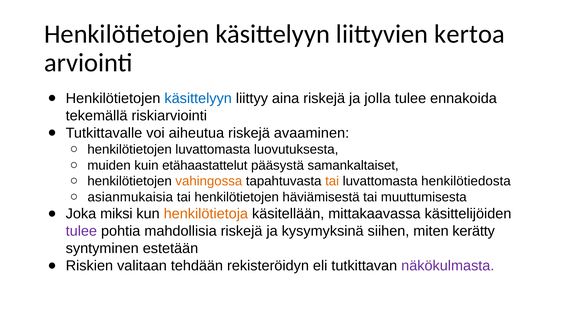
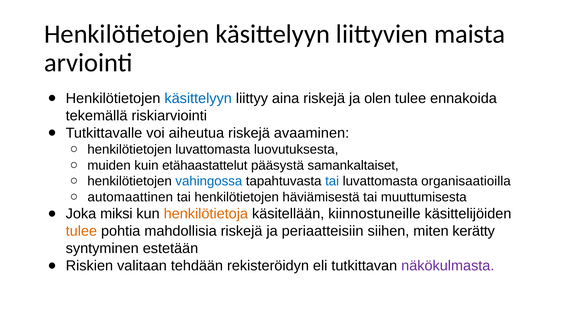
kertoa: kertoa -> maista (470, 34)
jolla: jolla -> olen (378, 98)
vahingossa colour: orange -> blue (209, 181)
tai colour: orange -> blue (332, 181)
henkilötiedosta: henkilötiedosta -> organisaatioilla (466, 181)
asianmukaisia: asianmukaisia -> automaattinen (130, 197)
mittakaavassa: mittakaavassa -> kiinnostuneille (374, 214)
tulee colour: purple -> orange (81, 231)
kysymyksinä: kysymyksinä -> periaatteisiin (323, 231)
